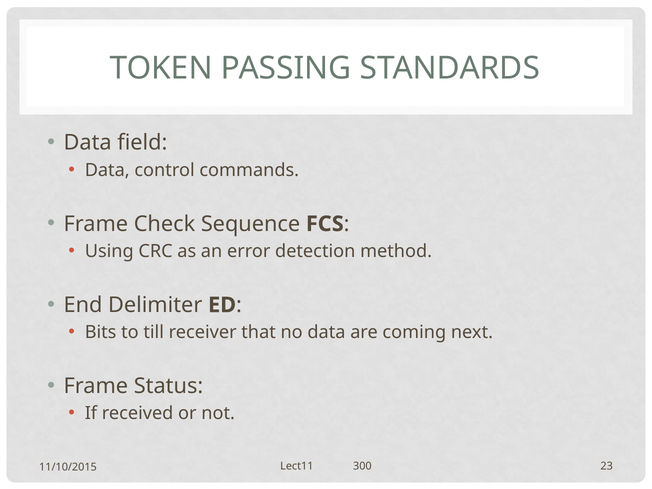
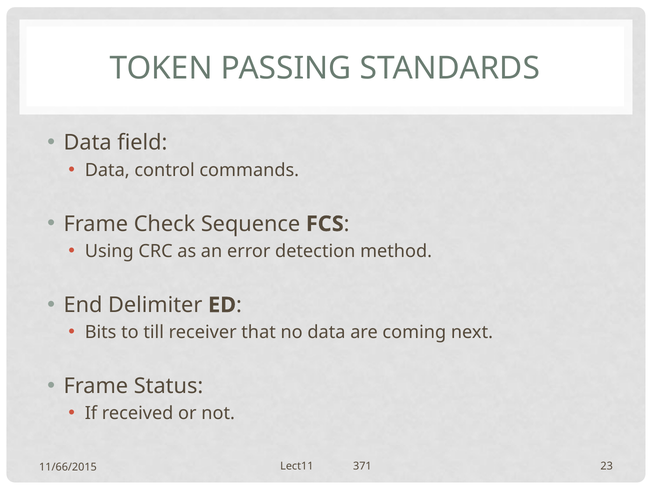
300: 300 -> 371 (362, 466)
11/10/2015: 11/10/2015 -> 11/66/2015 (68, 467)
